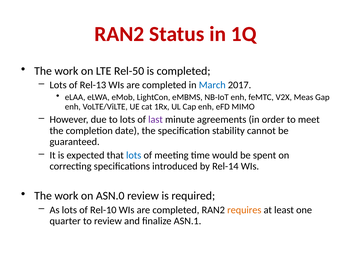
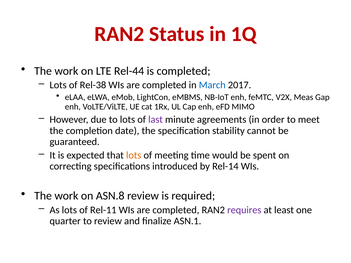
Rel-50: Rel-50 -> Rel-44 (129, 71)
Rel-13: Rel-13 -> Rel-38 (93, 85)
lots colour: blue -> orange (134, 155)
ASN.0: ASN.0 -> ASN.8 (110, 196)
Rel-10: Rel-10 -> Rel-11 (103, 210)
requires colour: orange -> purple (244, 210)
